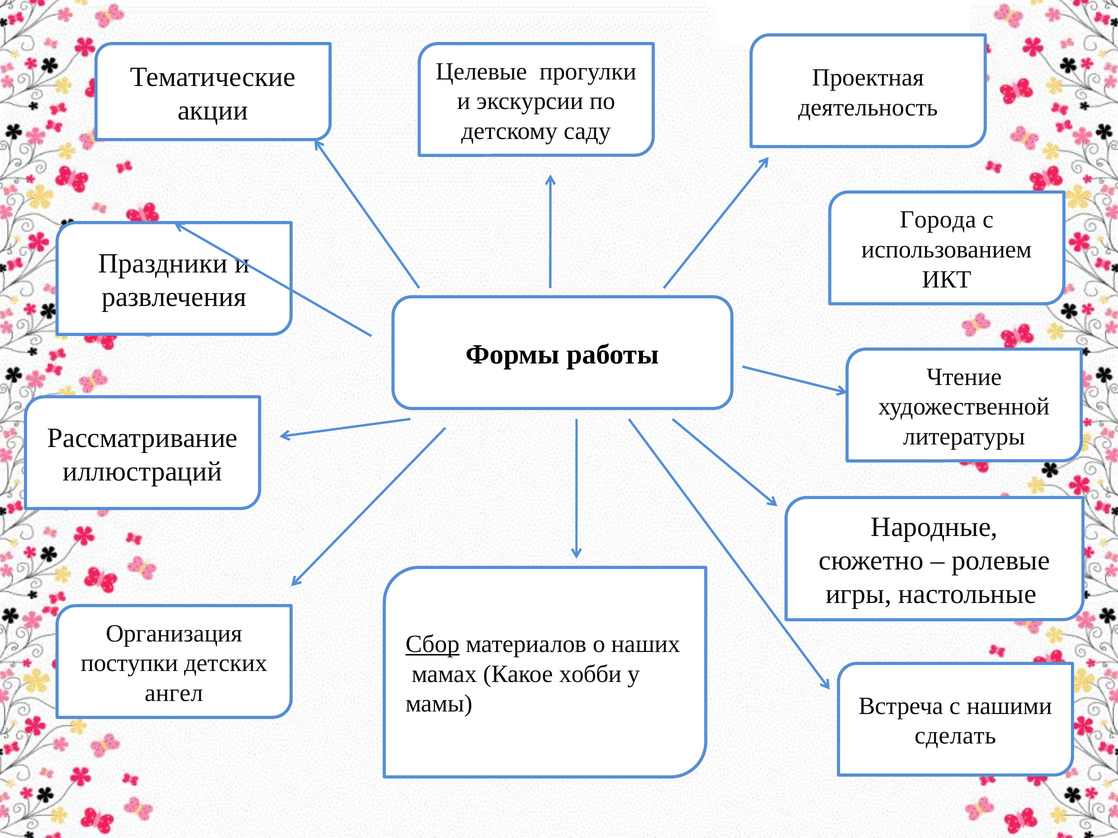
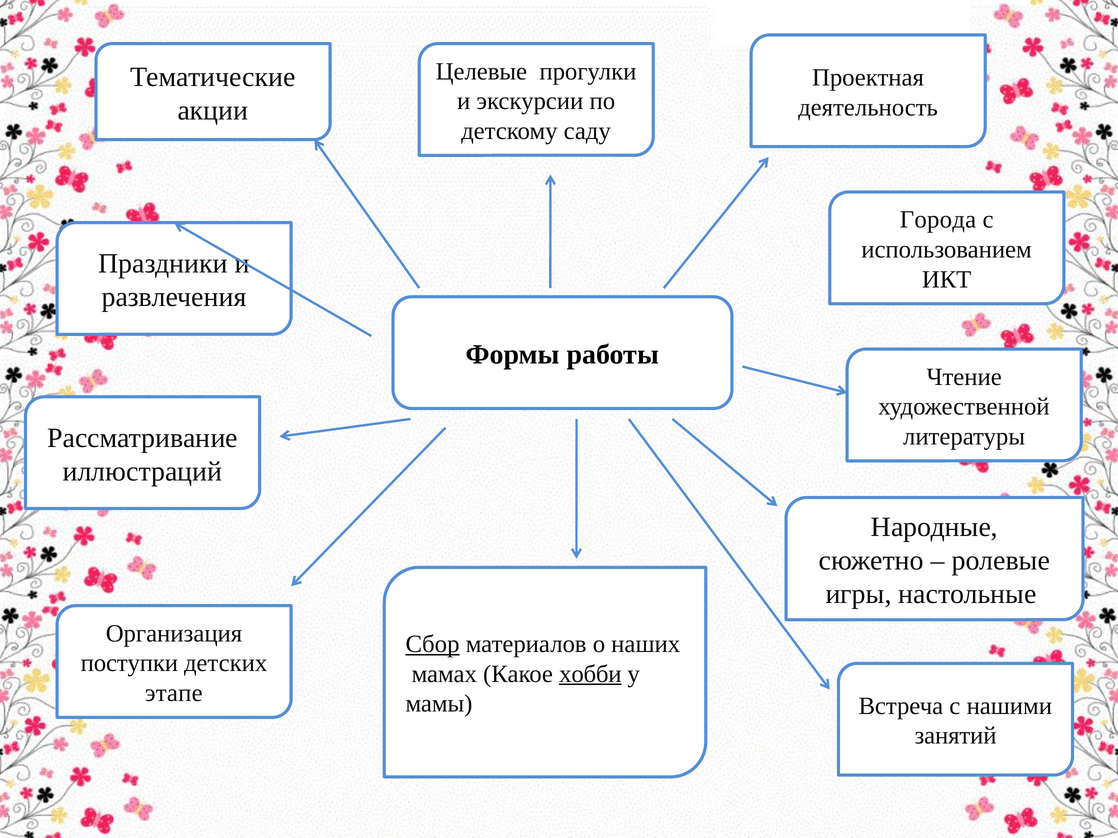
хобби underline: none -> present (590, 674)
ангел: ангел -> этапе (174, 693)
сделать: сделать -> занятий (956, 736)
